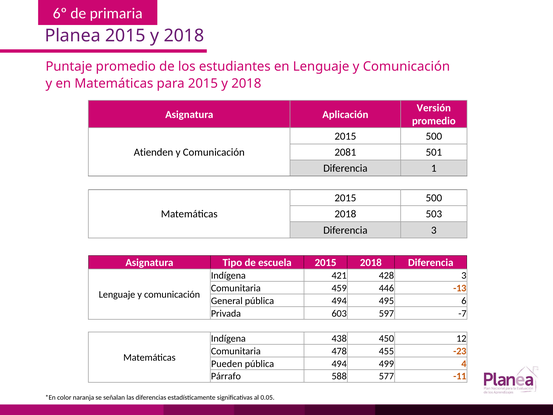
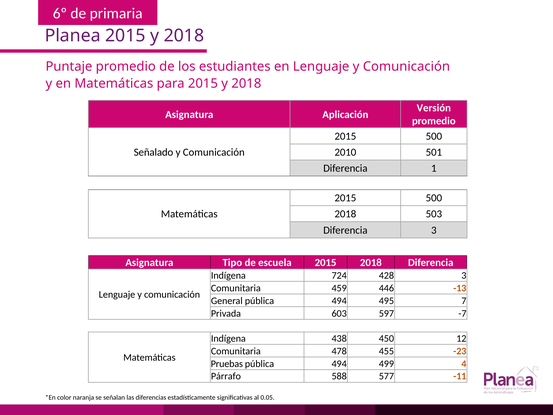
Atienden: Atienden -> Señalado (154, 152)
2081: 2081 -> 2010 (345, 152)
421: 421 -> 724 (339, 275)
6: 6 -> 7 (464, 301)
Pueden: Pueden -> Pruebas (227, 364)
